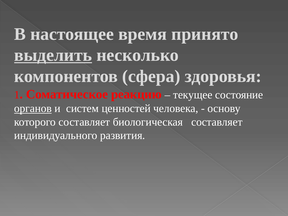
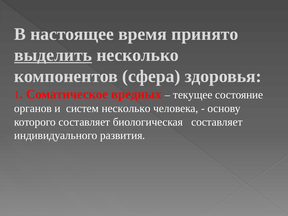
реакцию: реакцию -> вредных (136, 94)
органов underline: present -> none (33, 108)
систем ценностей: ценностей -> несколько (126, 108)
